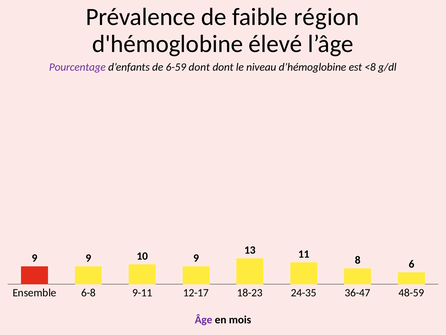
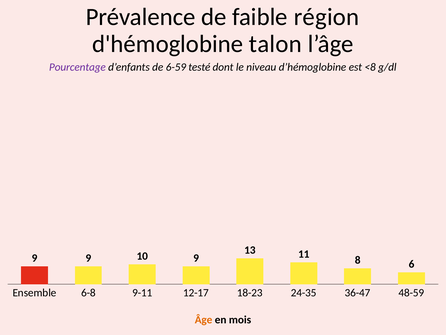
élevé: élevé -> talon (275, 44)
6-59 dont: dont -> testé (199, 67)
Âge colour: purple -> orange (204, 319)
